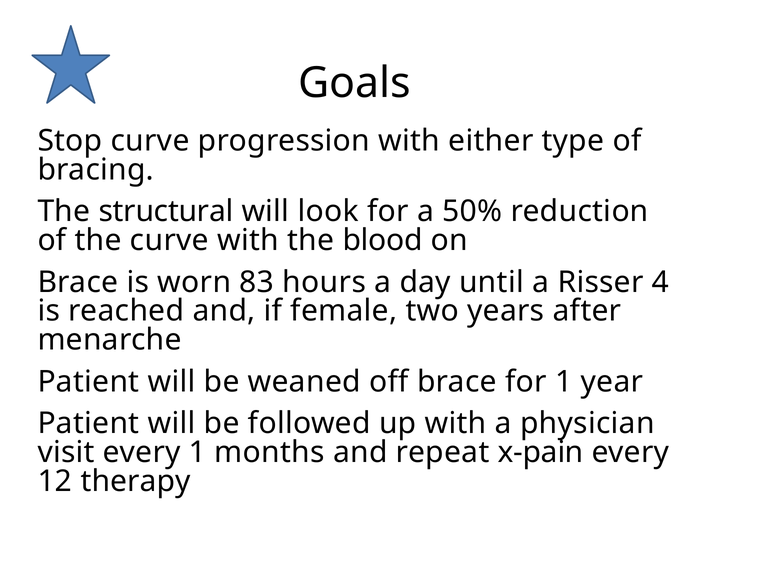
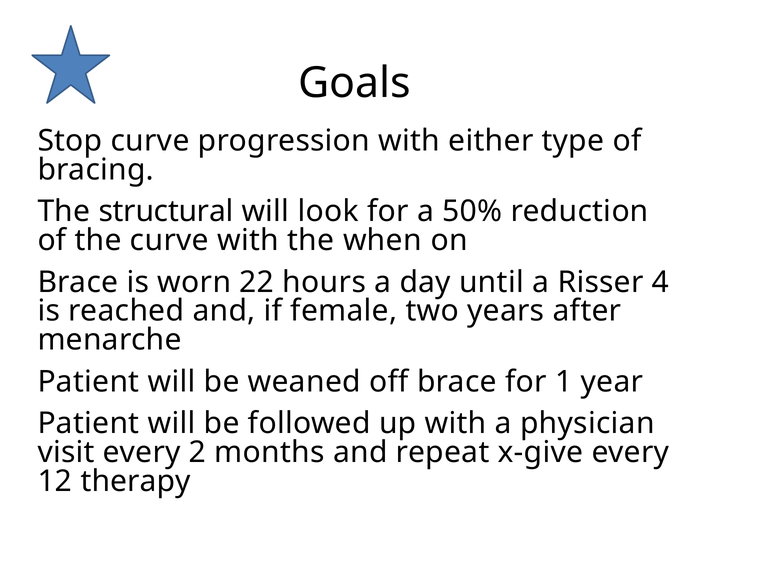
blood: blood -> when (382, 240)
83: 83 -> 22 (257, 282)
every 1: 1 -> 2 (198, 452)
x-pain: x-pain -> x-give (540, 452)
